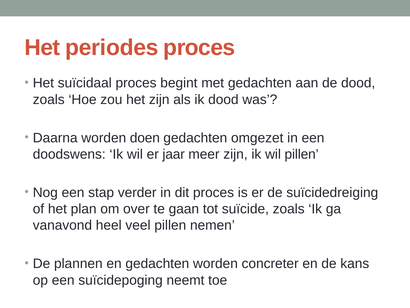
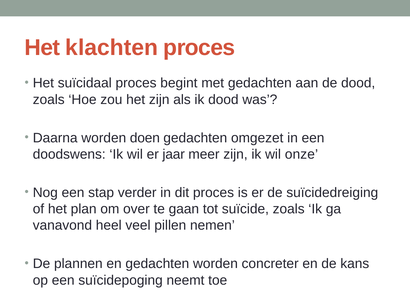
periodes: periodes -> klachten (112, 48)
wil pillen: pillen -> onze (301, 154)
